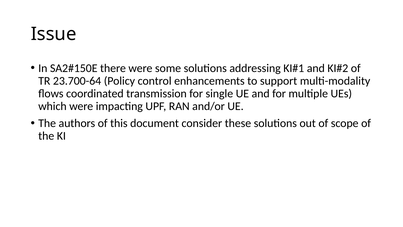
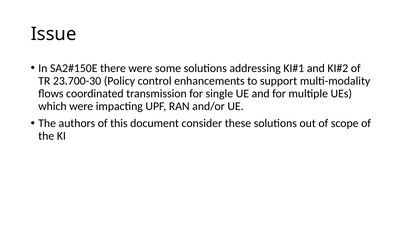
23.700-64: 23.700-64 -> 23.700-30 (77, 81)
